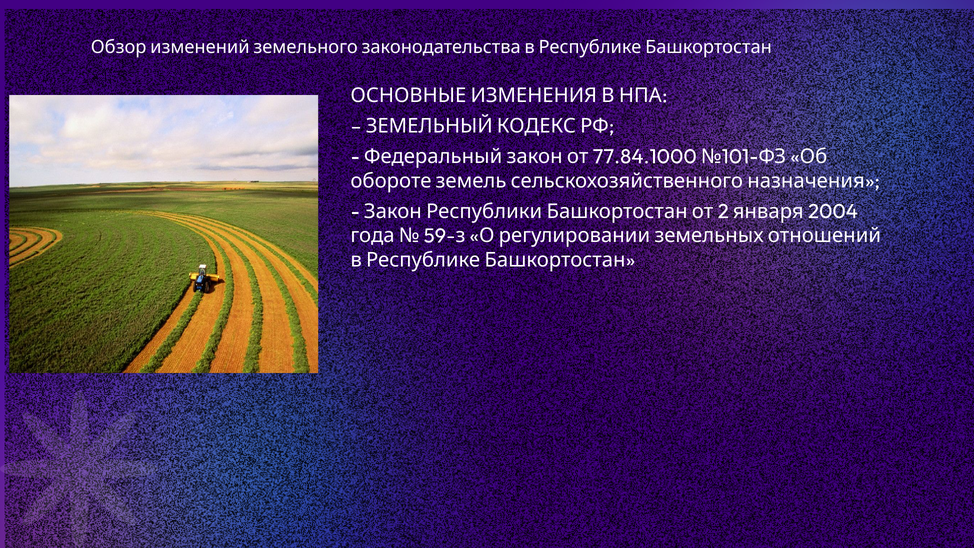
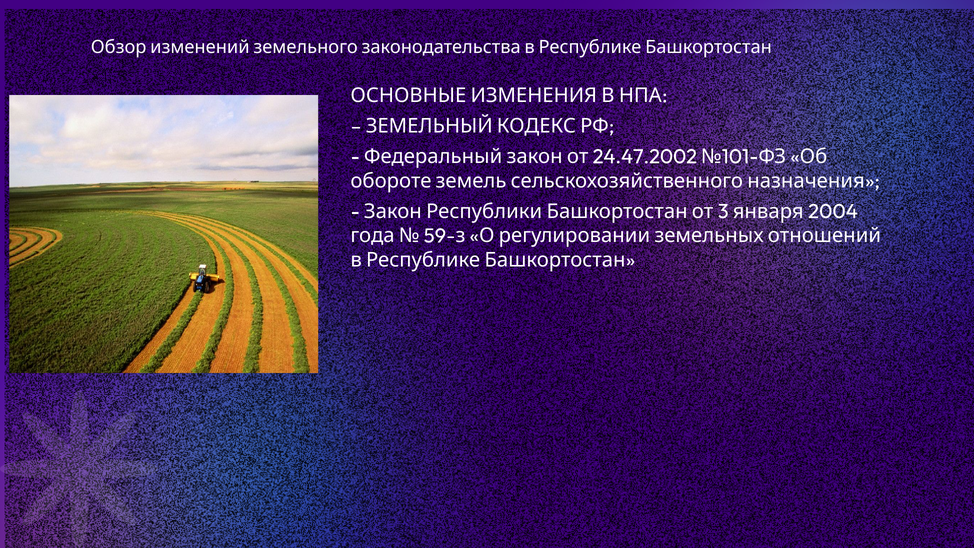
77.84.1000: 77.84.1000 -> 24.47.2002 (645, 157)
2: 2 -> 3 (723, 211)
